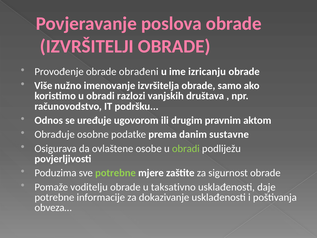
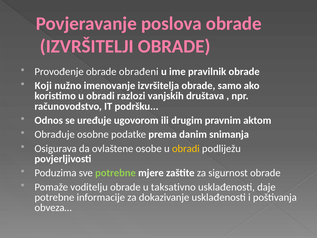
izricanju: izricanju -> pravilnik (207, 72)
Više: Više -> Koji (43, 86)
sustavne: sustavne -> snimanja (229, 134)
obradi colour: light green -> yellow (186, 148)
